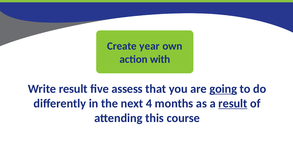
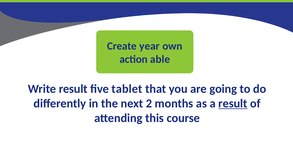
with: with -> able (160, 59)
assess: assess -> tablet (127, 89)
going underline: present -> none (223, 89)
4: 4 -> 2 (149, 103)
